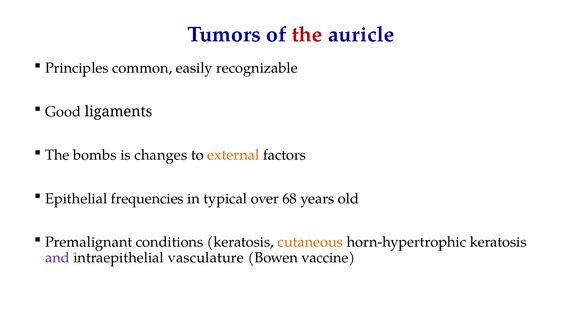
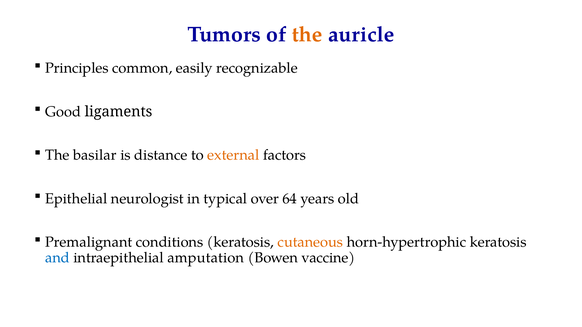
the colour: red -> orange (307, 34)
bombs: bombs -> basilar (95, 155)
changes: changes -> distance (161, 155)
frequencies: frequencies -> neurologist (147, 199)
68: 68 -> 64 (290, 199)
and colour: purple -> blue (57, 258)
vasculature: vasculature -> amputation (206, 258)
